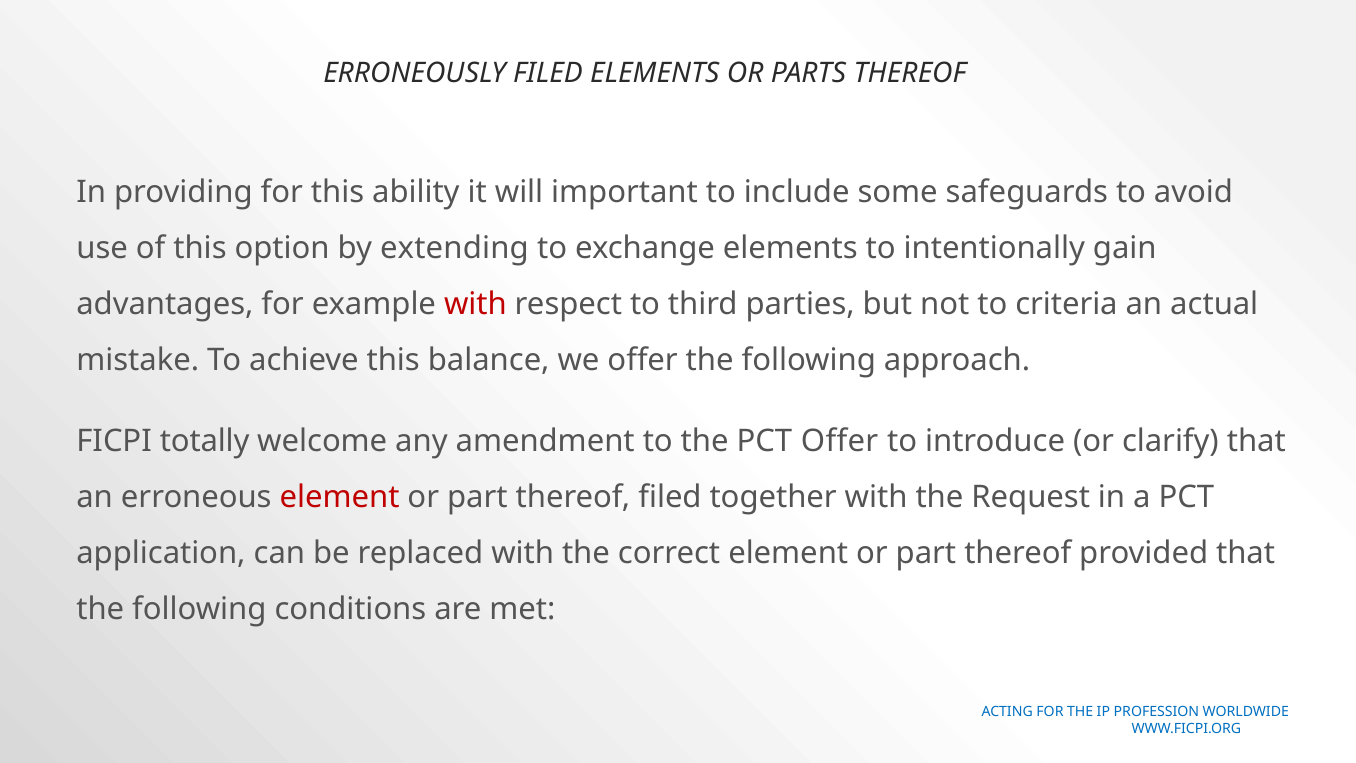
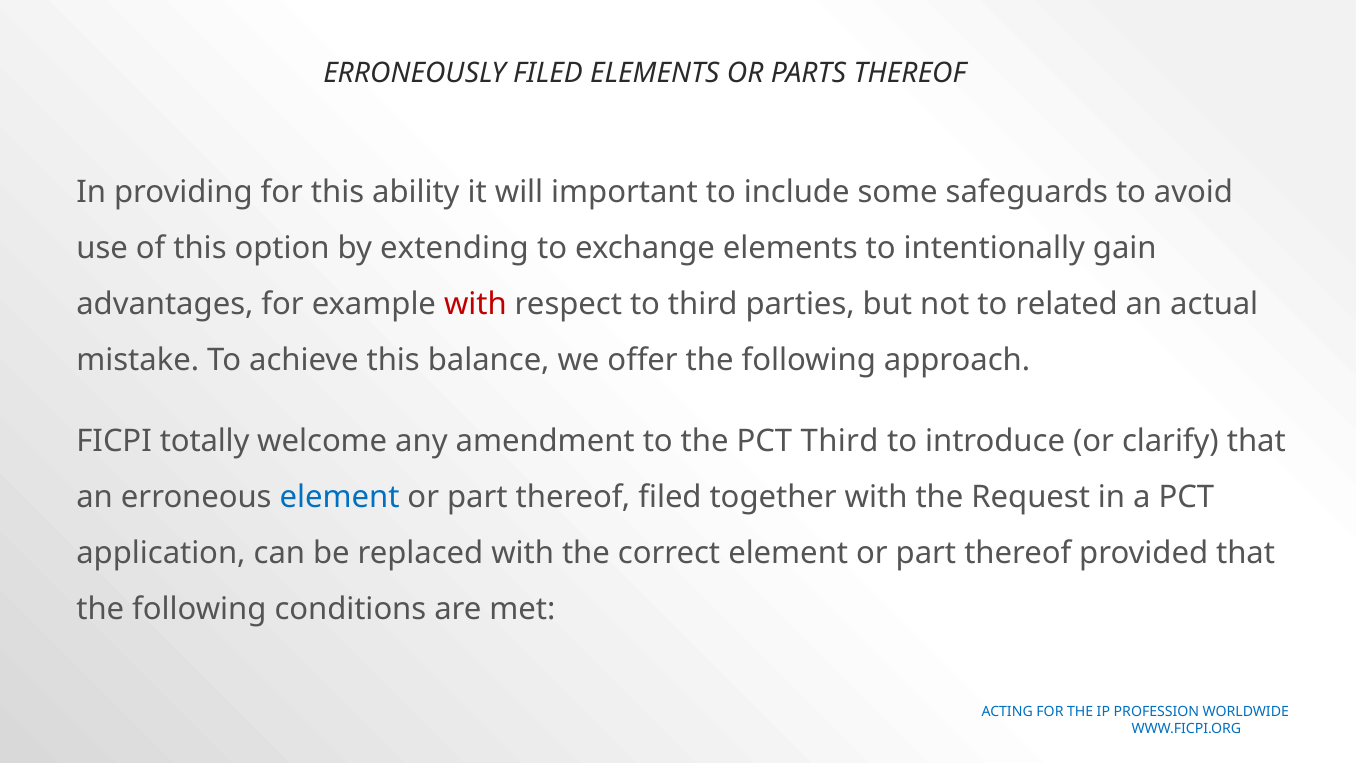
criteria: criteria -> related (1067, 304)
PCT Offer: Offer -> Third (840, 441)
element colour: red -> blue (340, 497)
